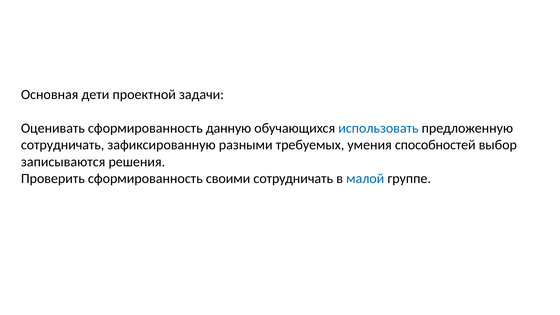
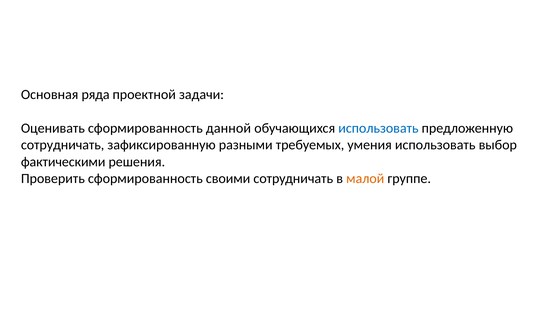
дети: дети -> ряда (96, 95)
данную: данную -> данной (228, 128)
умения способностей: способностей -> использовать (435, 145)
записываются: записываются -> фактическими (63, 162)
малой colour: blue -> orange (365, 179)
